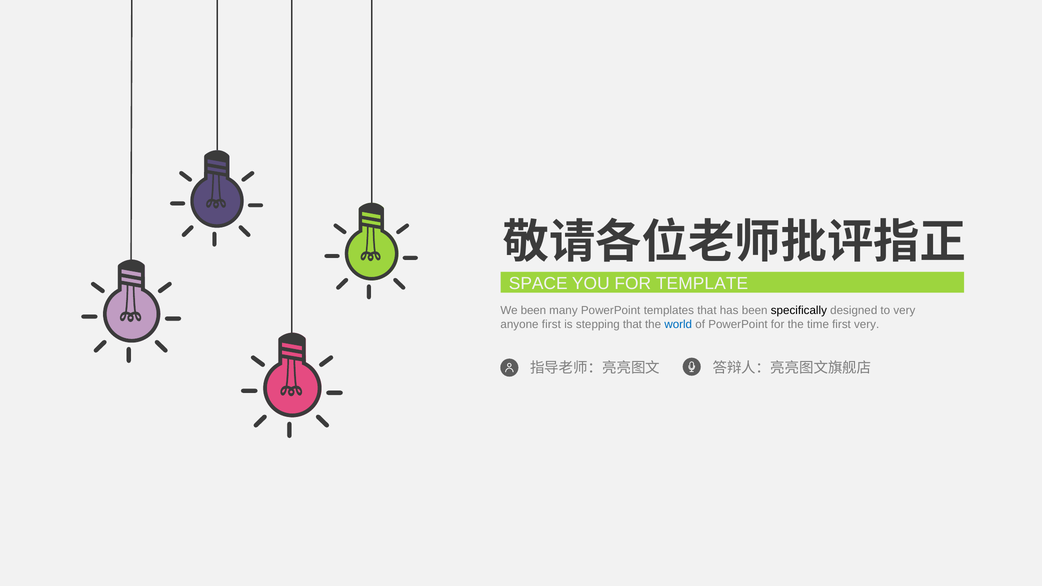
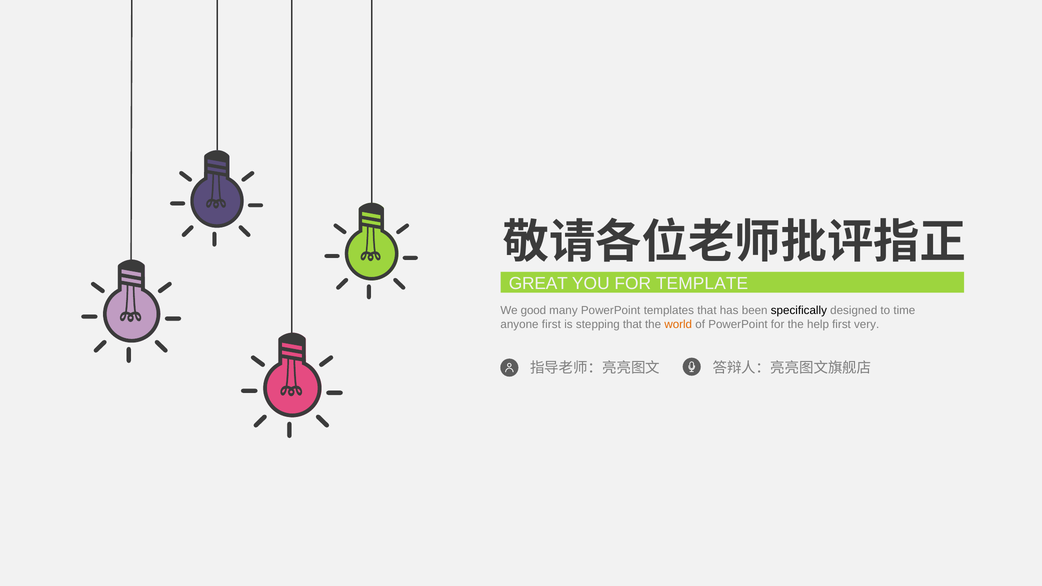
SPACE: SPACE -> GREAT (538, 283)
We been: been -> good (533, 311)
to very: very -> time (904, 311)
world colour: blue -> orange (678, 324)
time: time -> help (818, 324)
